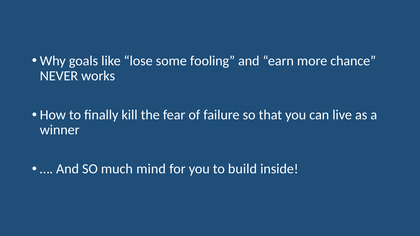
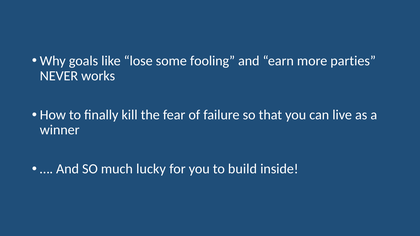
chance: chance -> parties (353, 61)
mind: mind -> lucky (151, 169)
